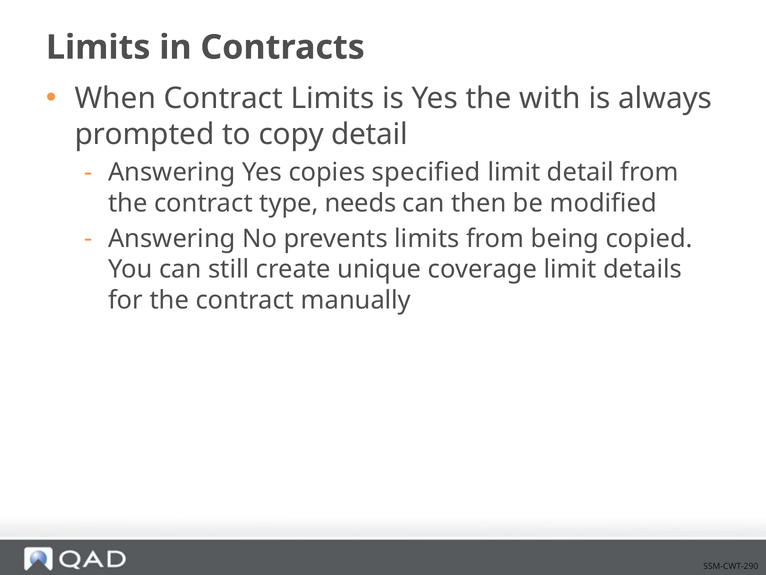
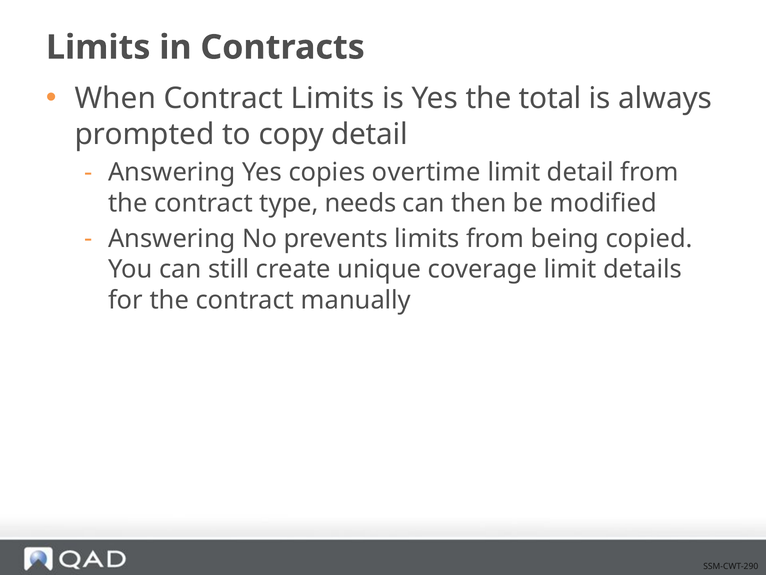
with: with -> total (550, 98)
specified: specified -> overtime (426, 172)
